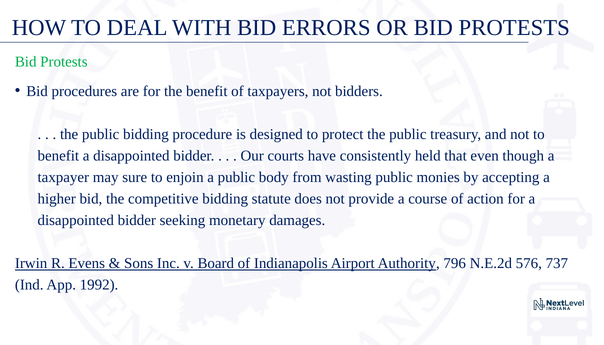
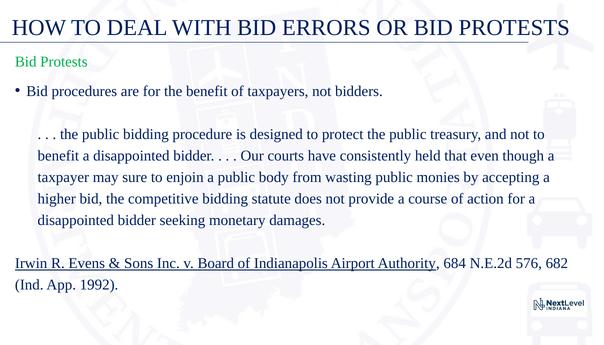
796: 796 -> 684 (455, 264)
737: 737 -> 682 (557, 264)
